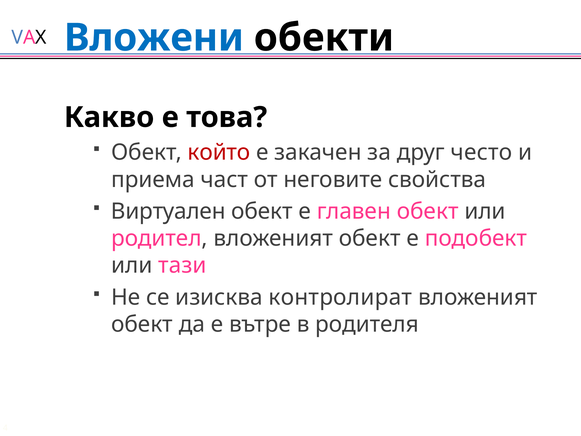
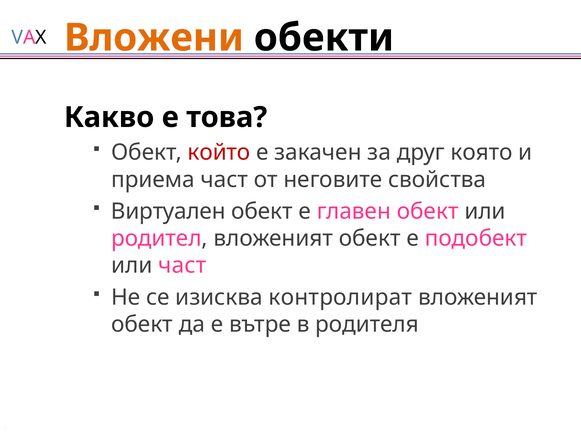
Вложени colour: blue -> orange (154, 38)
често: често -> която (482, 152)
или тази: тази -> част (182, 265)
